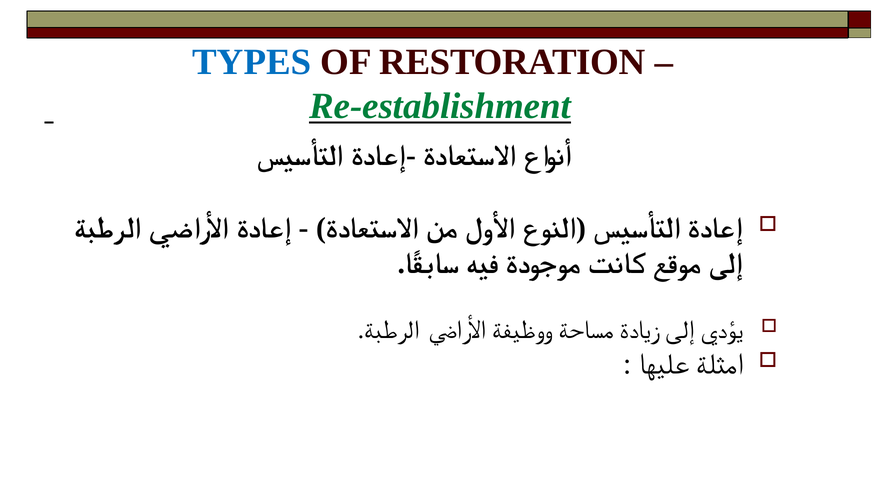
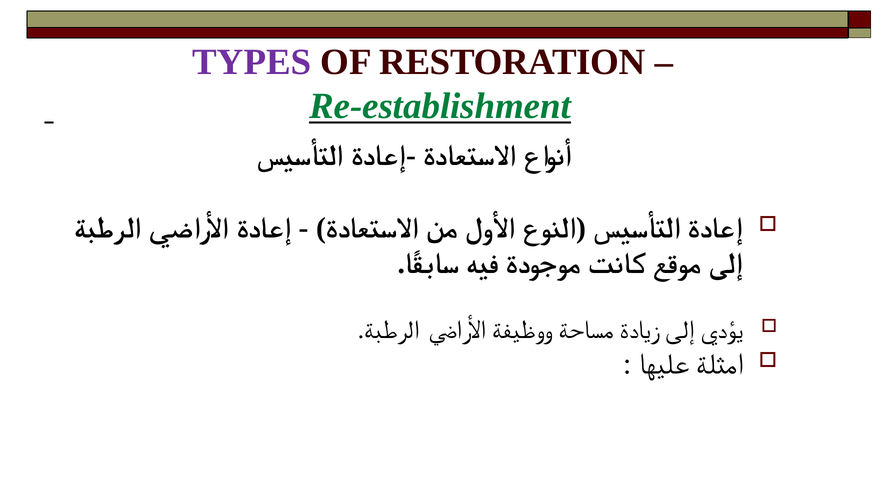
TYPES colour: blue -> purple (252, 62)
